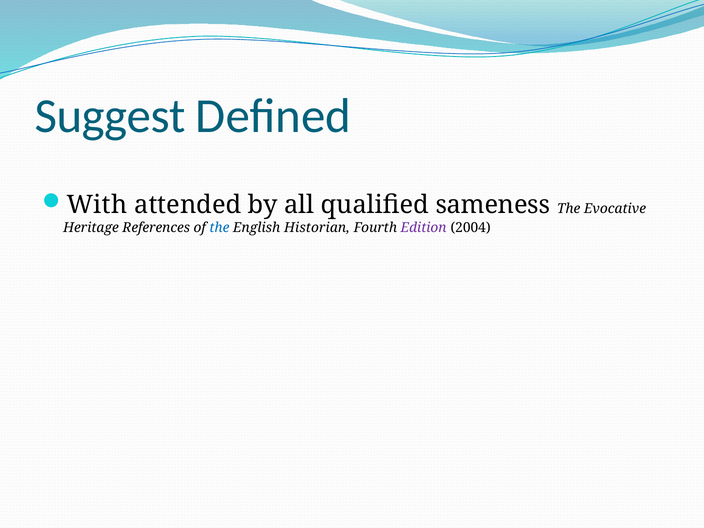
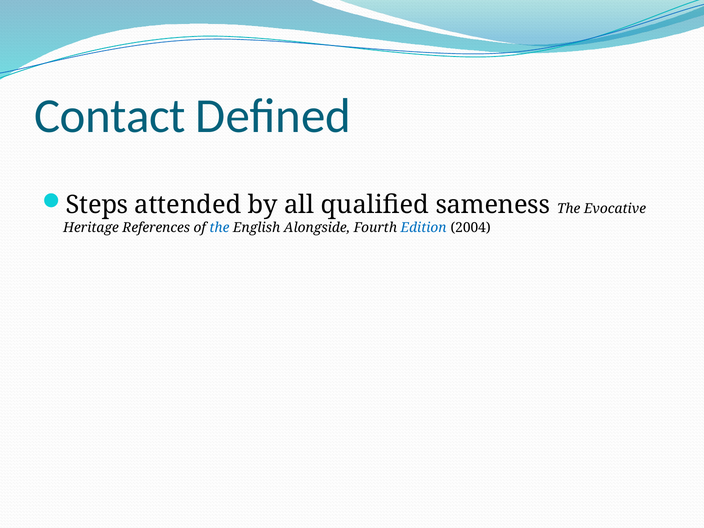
Suggest: Suggest -> Contact (110, 116)
With: With -> Steps (97, 205)
Historian: Historian -> Alongside (317, 228)
Edition colour: purple -> blue (424, 228)
